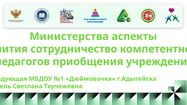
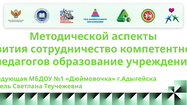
Министерства: Министерства -> Методической (69, 37)
приобщения: приобщения -> образование (88, 62)
